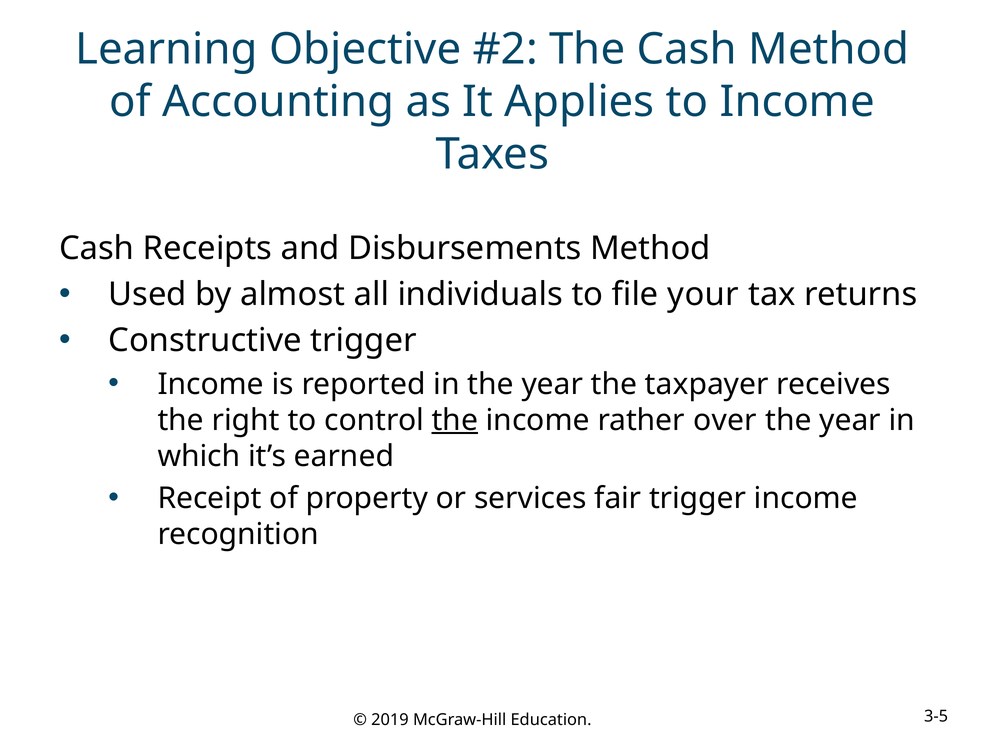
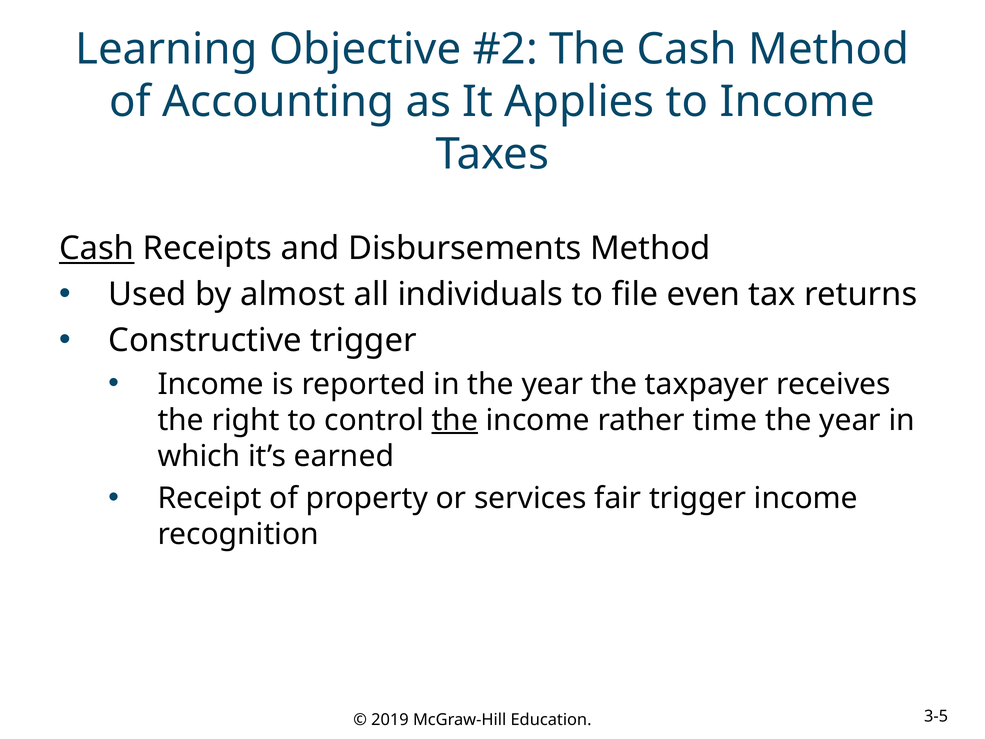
Cash underline: none -> present (97, 249)
your: your -> even (703, 295)
over: over -> time (725, 420)
